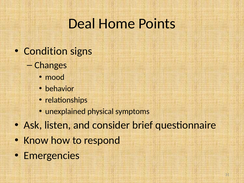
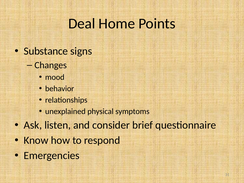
Condition: Condition -> Substance (46, 51)
